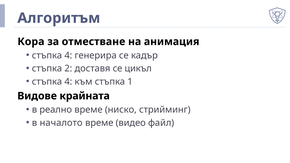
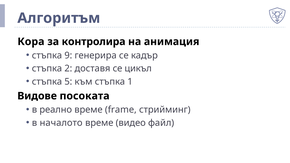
отместване: отместване -> контролира (94, 42)
4: 4 -> 9 (68, 55)
4: 4 -> 5 (68, 82)
крайната: крайната -> посоката (85, 96)
ниско: ниско -> frame (121, 110)
